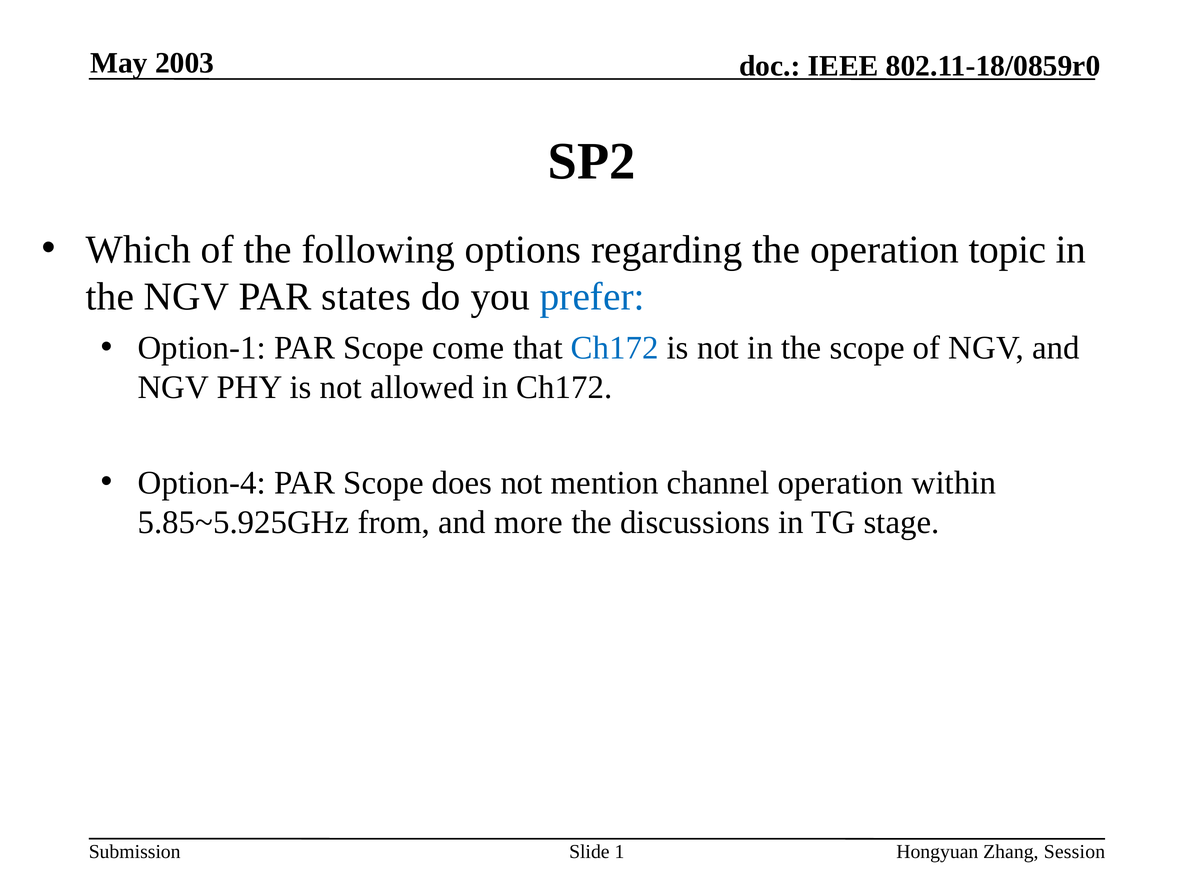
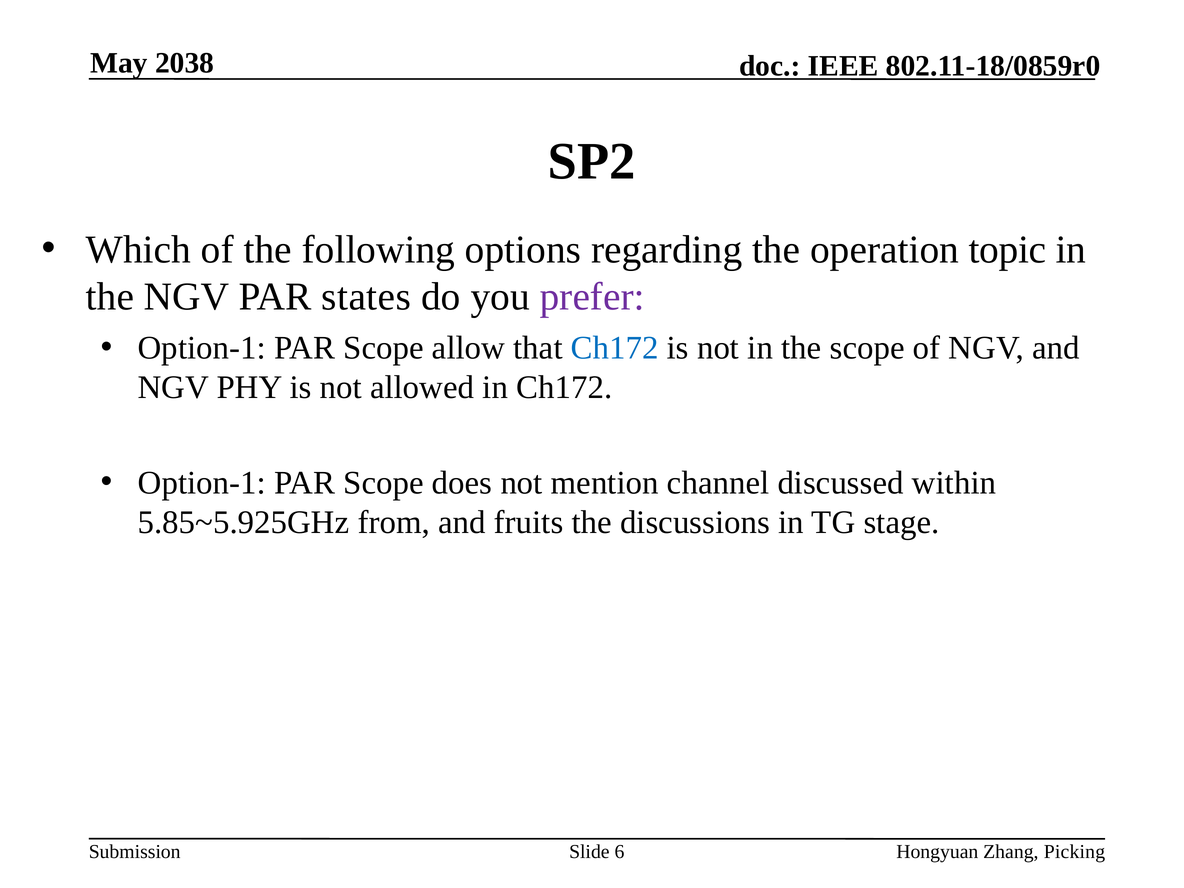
2003: 2003 -> 2038 (185, 63)
prefer colour: blue -> purple (592, 297)
come: come -> allow (469, 348)
Option-4: Option-4 -> Option-1 (202, 483)
channel operation: operation -> discussed (841, 483)
more: more -> fruits (529, 522)
1: 1 -> 6 (619, 852)
Session: Session -> Picking (1074, 852)
